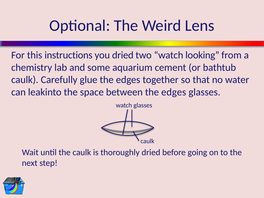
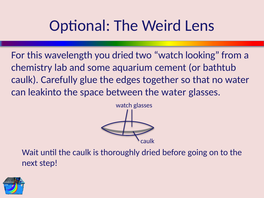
instructions: instructions -> wavelength (68, 55)
between the edges: edges -> water (174, 92)
